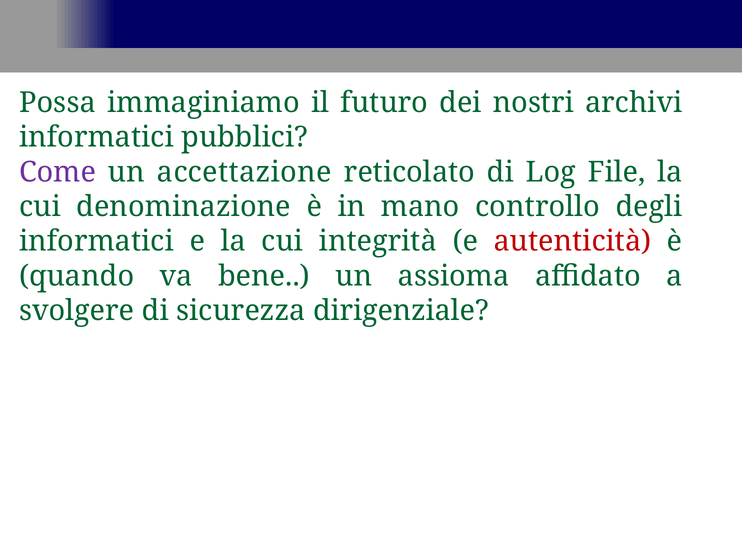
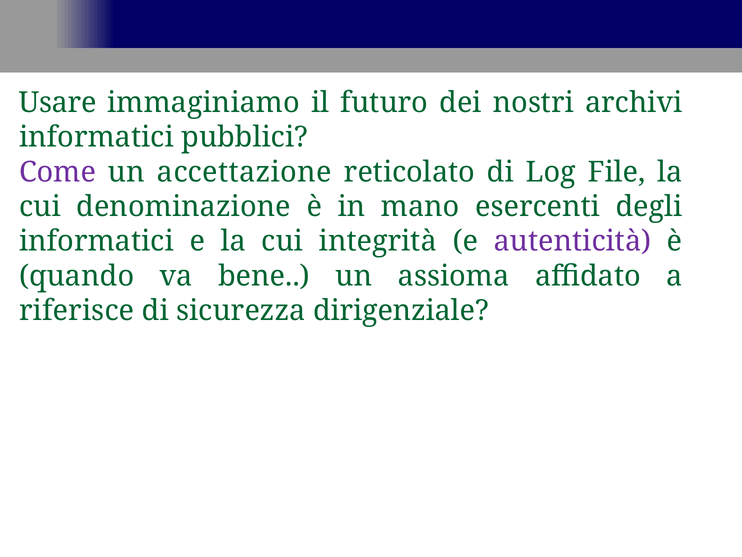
Possa: Possa -> Usare (58, 103)
controllo: controllo -> esercenti (538, 206)
autenticità colour: red -> purple (572, 241)
svolgere: svolgere -> riferisce (77, 310)
